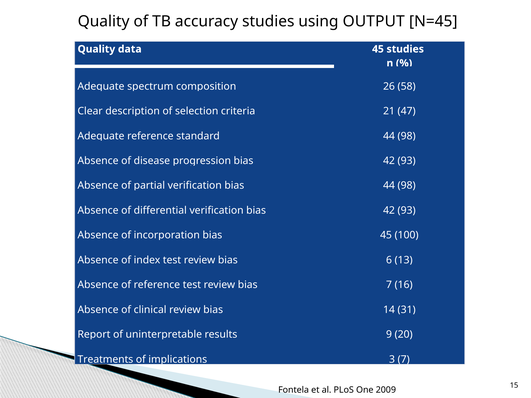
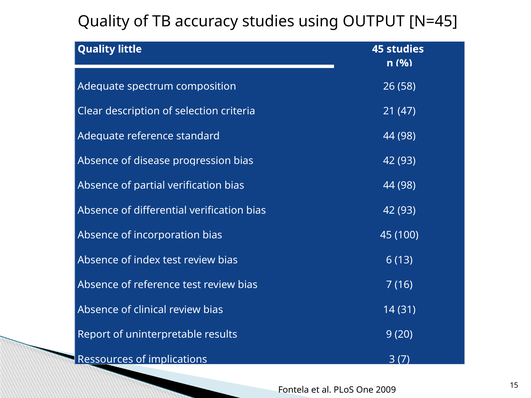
data: data -> little (130, 49)
Treatments: Treatments -> Ressources (105, 360)
